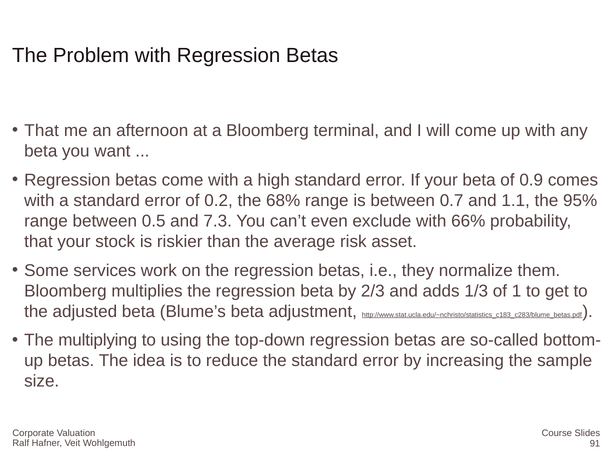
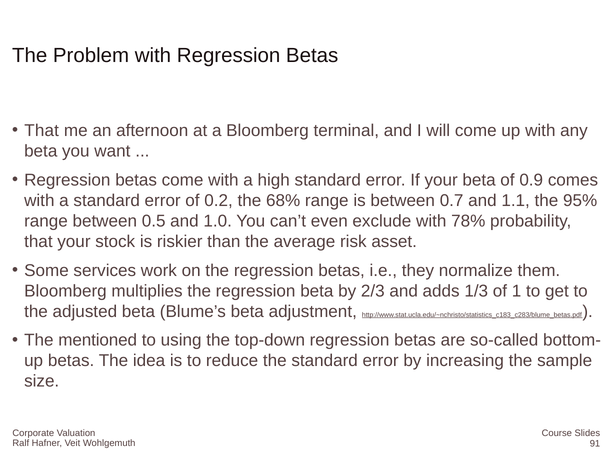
7.3: 7.3 -> 1.0 (218, 221)
66%: 66% -> 78% (468, 221)
multiplying: multiplying -> mentioned (98, 341)
